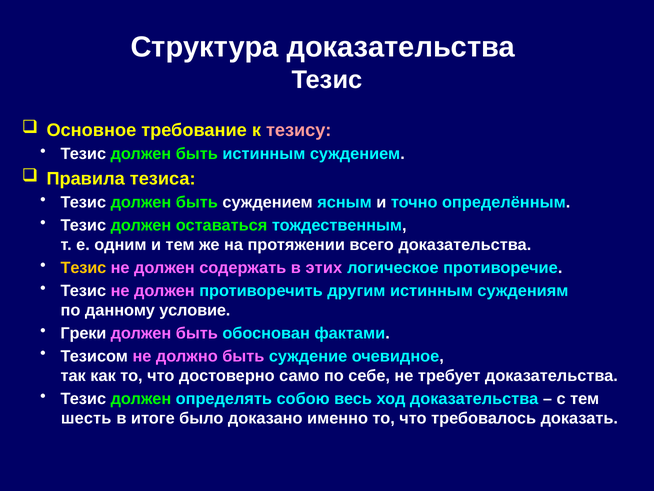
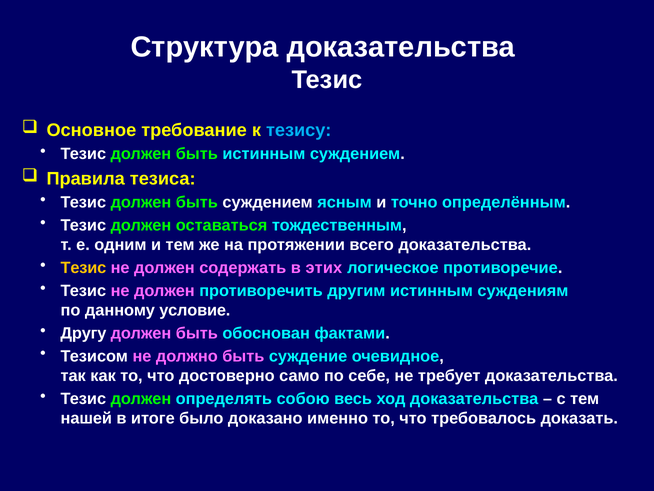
тезису colour: pink -> light blue (299, 130)
Греки: Греки -> Другу (83, 333)
шесть: шесть -> нашей (86, 418)
